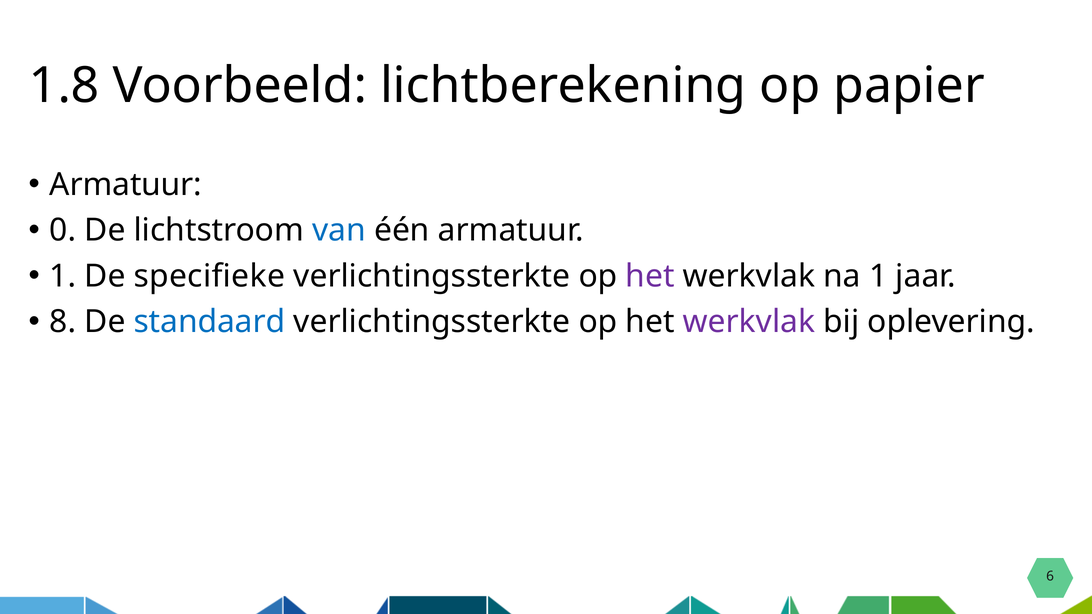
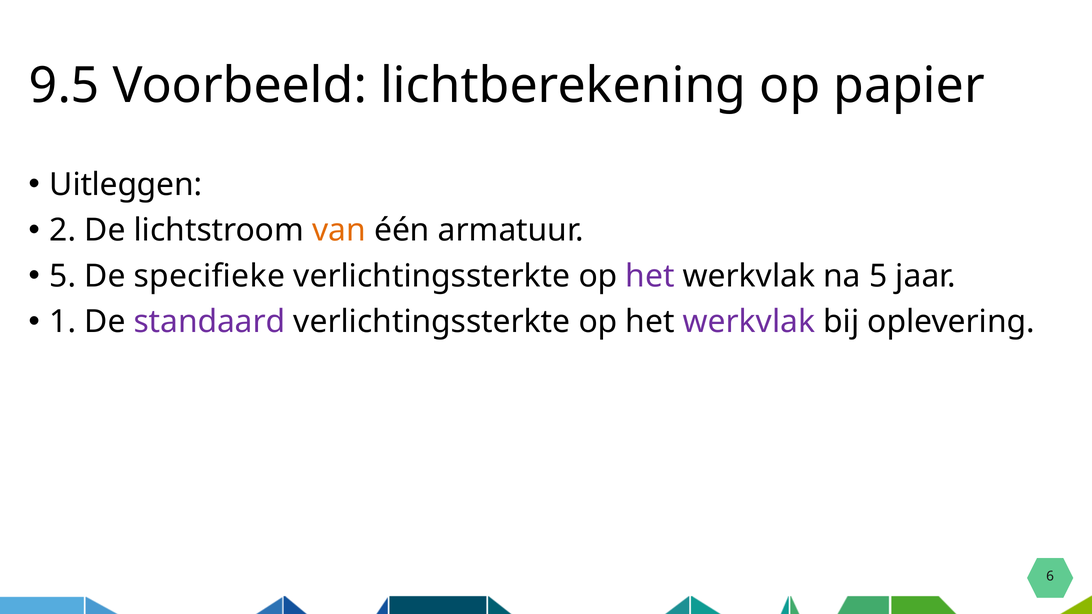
1.8: 1.8 -> 9.5 (64, 86)
Armatuur: Armatuur -> Uitleggen (126, 185)
0: 0 -> 2 (63, 230)
van colour: blue -> orange (339, 230)
1: 1 -> 5 (63, 276)
na 1: 1 -> 5 (878, 276)
8: 8 -> 1 (63, 322)
standaard colour: blue -> purple (210, 322)
